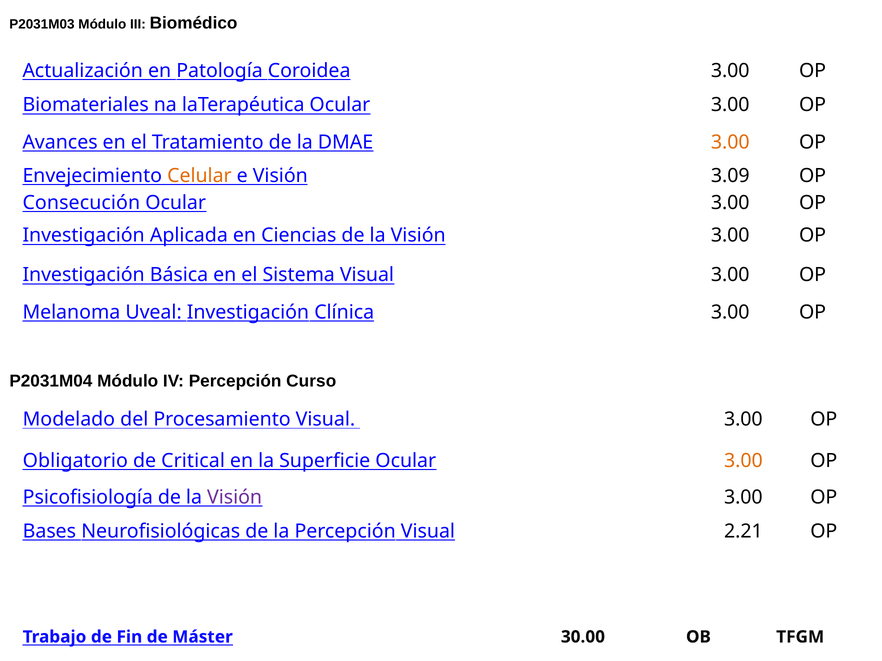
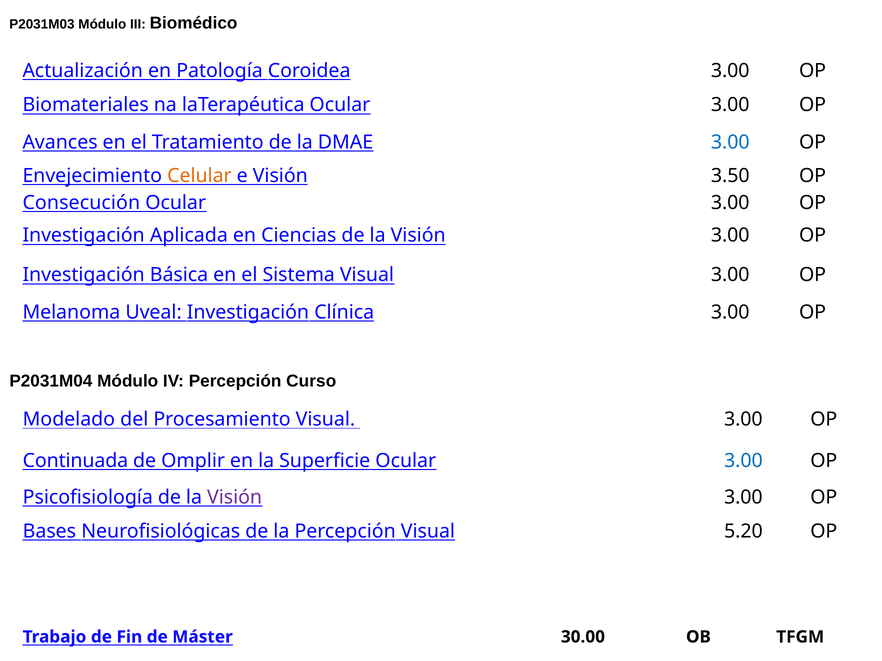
3.00 colour: orange -> blue (730, 142)
3.09: 3.09 -> 3.50 (730, 176)
Obligatorio: Obligatorio -> Continuada (75, 461)
Critical: Critical -> Omplir (193, 461)
3.00 colour: orange -> blue (743, 461)
2.21: 2.21 -> 5.20 (743, 532)
